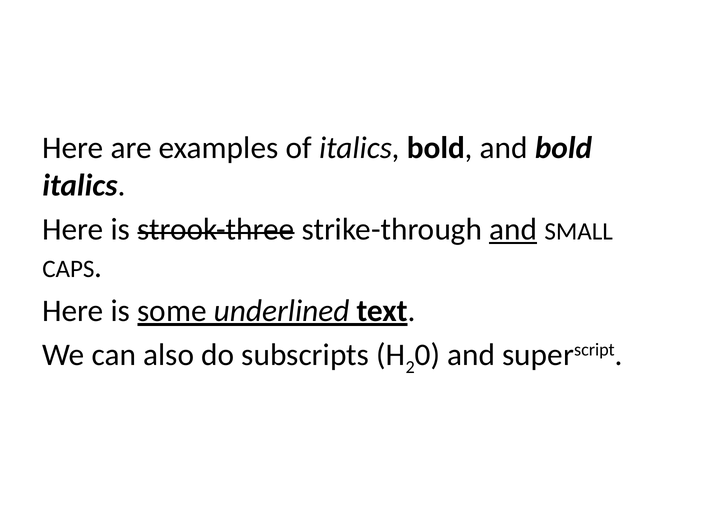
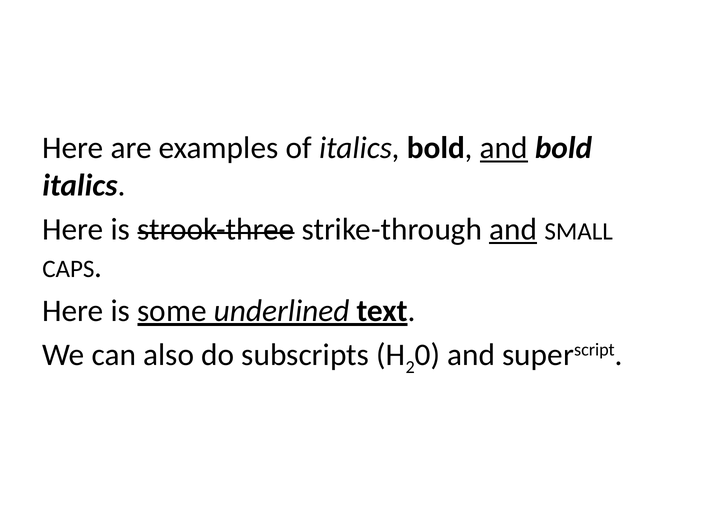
and underline: none -> present (504, 148)
